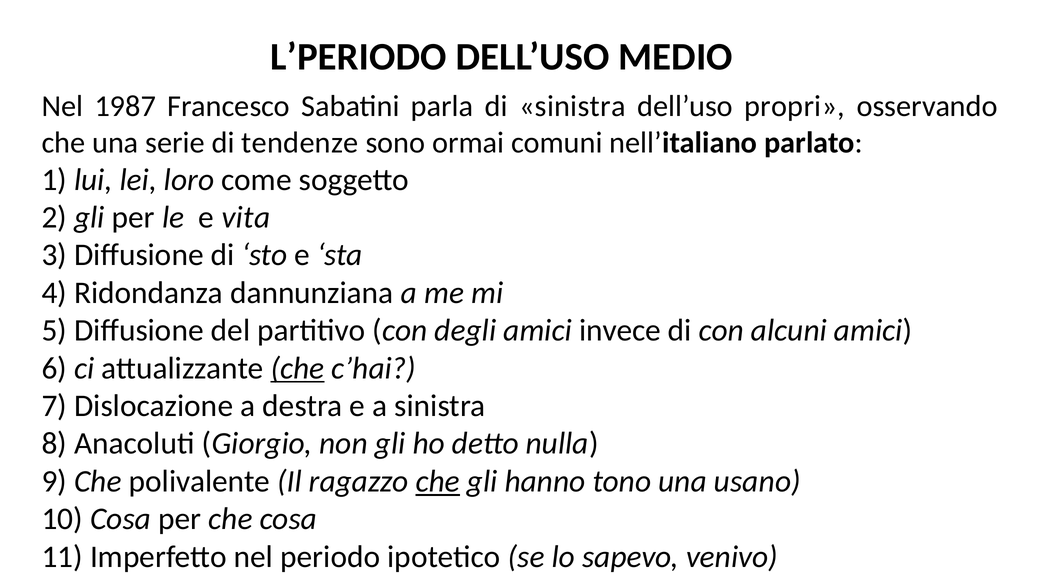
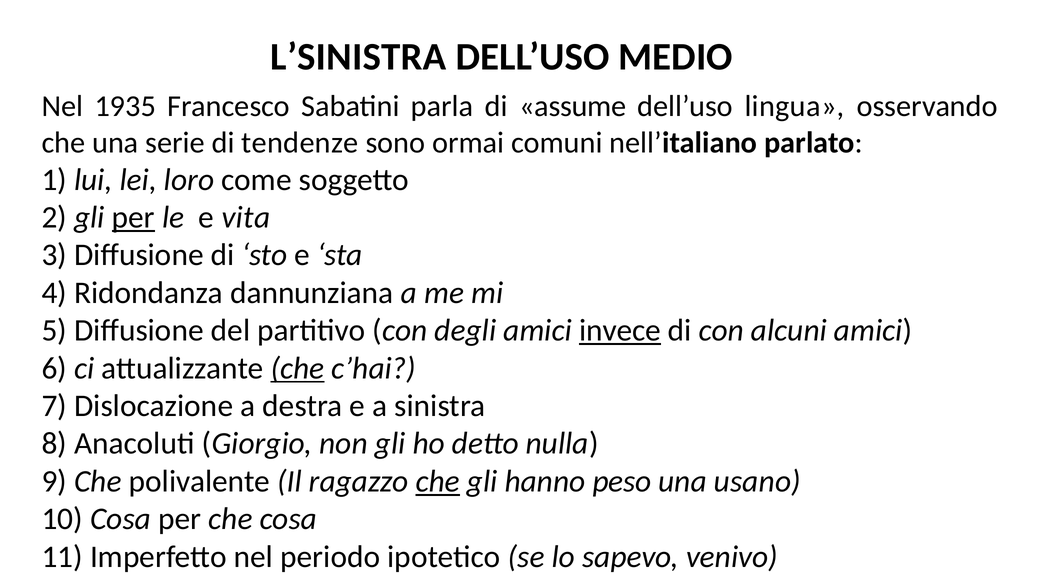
L’PERIODO: L’PERIODO -> L’SINISTRA (359, 57)
1987: 1987 -> 1935 (125, 106)
di sinistra: sinistra -> assume (573, 106)
propri: propri -> lingua (795, 106)
per underline: none -> present (133, 217)
invece underline: none -> present (620, 330)
tono: tono -> peso (622, 481)
